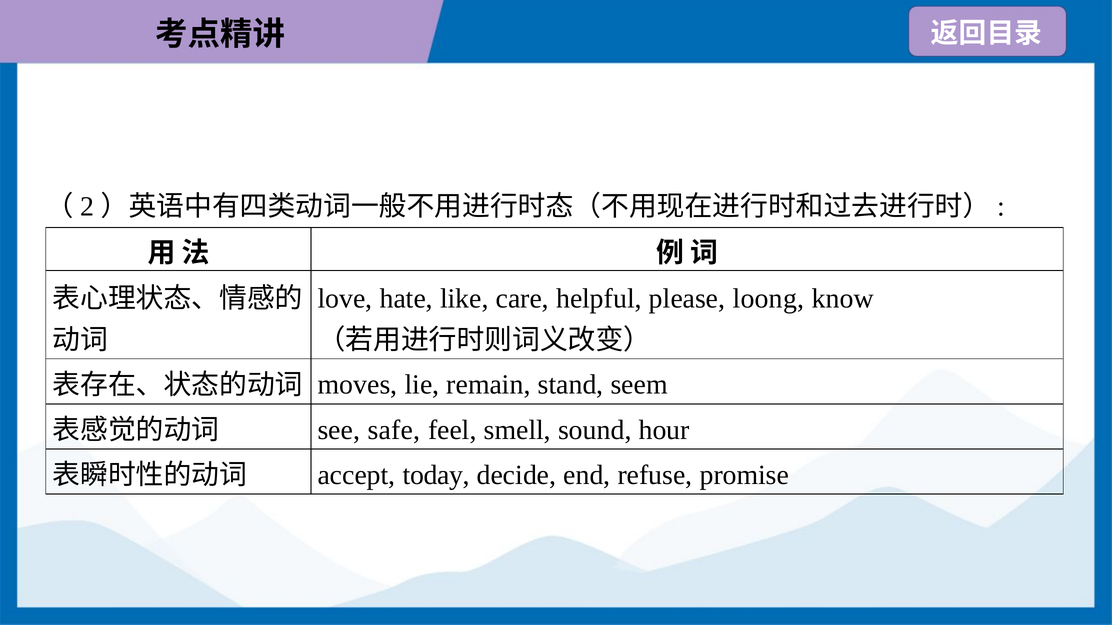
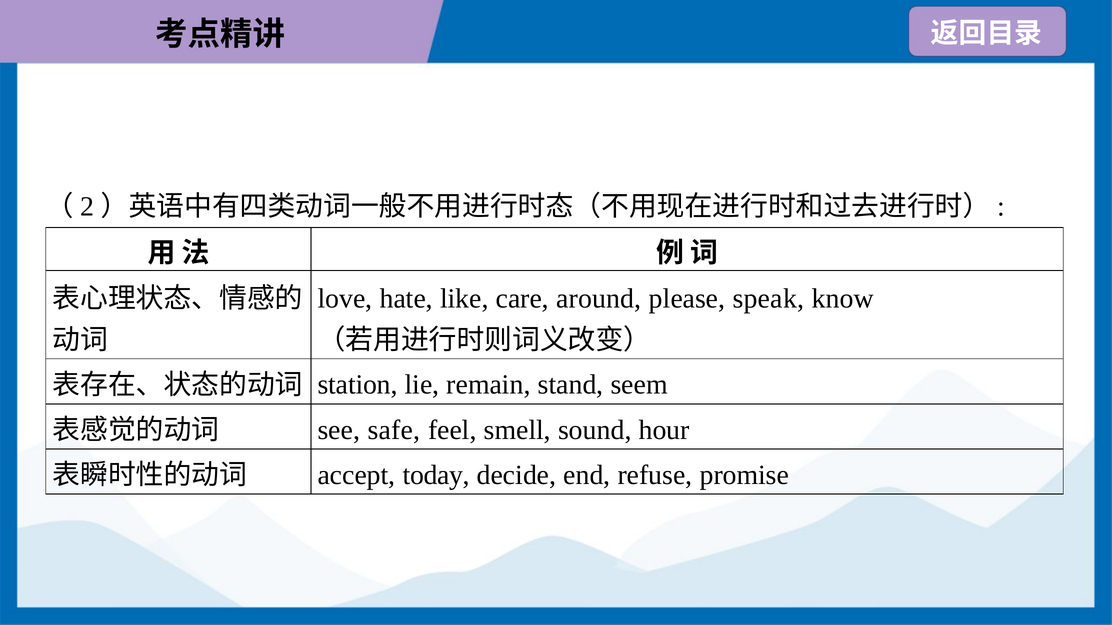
helpful: helpful -> around (599, 299)
loong: loong -> speak (768, 299)
moves: moves -> station (358, 385)
